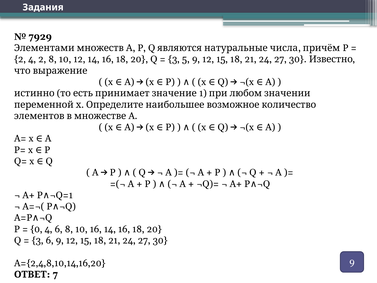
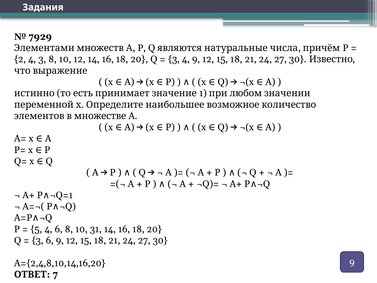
4 2: 2 -> 3 (42, 59)
3 5: 5 -> 4 (186, 59)
0: 0 -> 5 (36, 229)
10 16: 16 -> 31 (96, 229)
